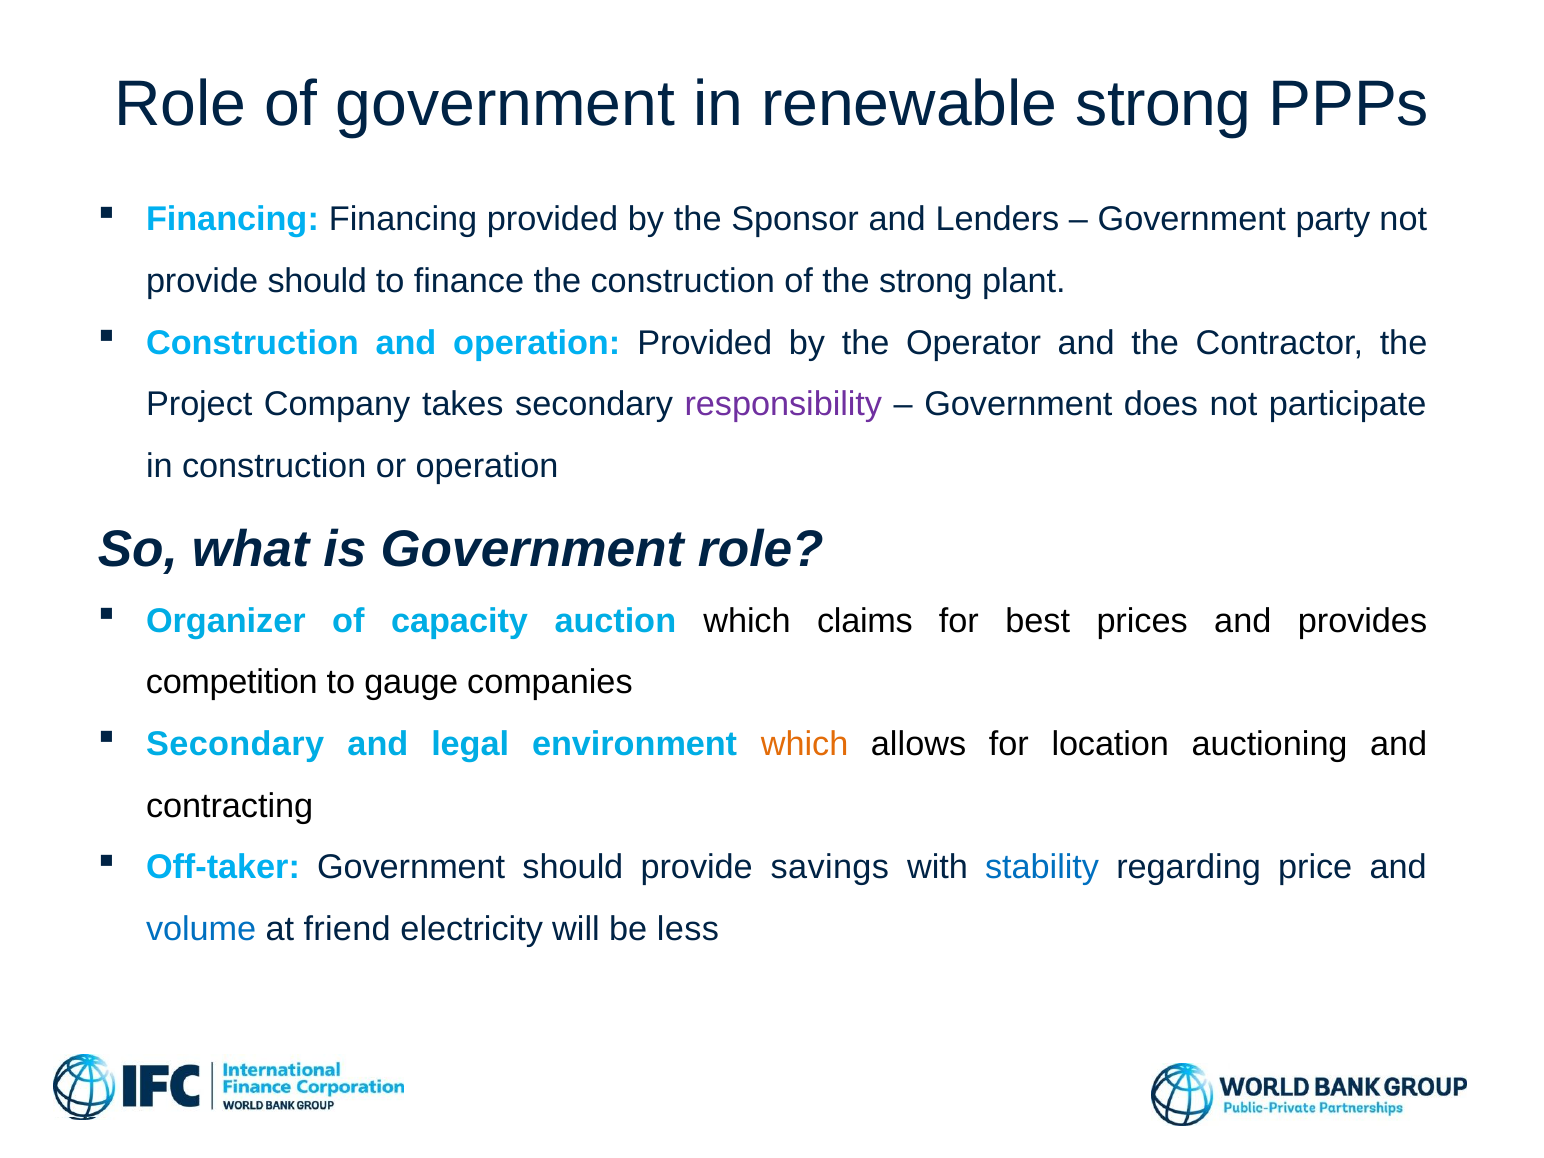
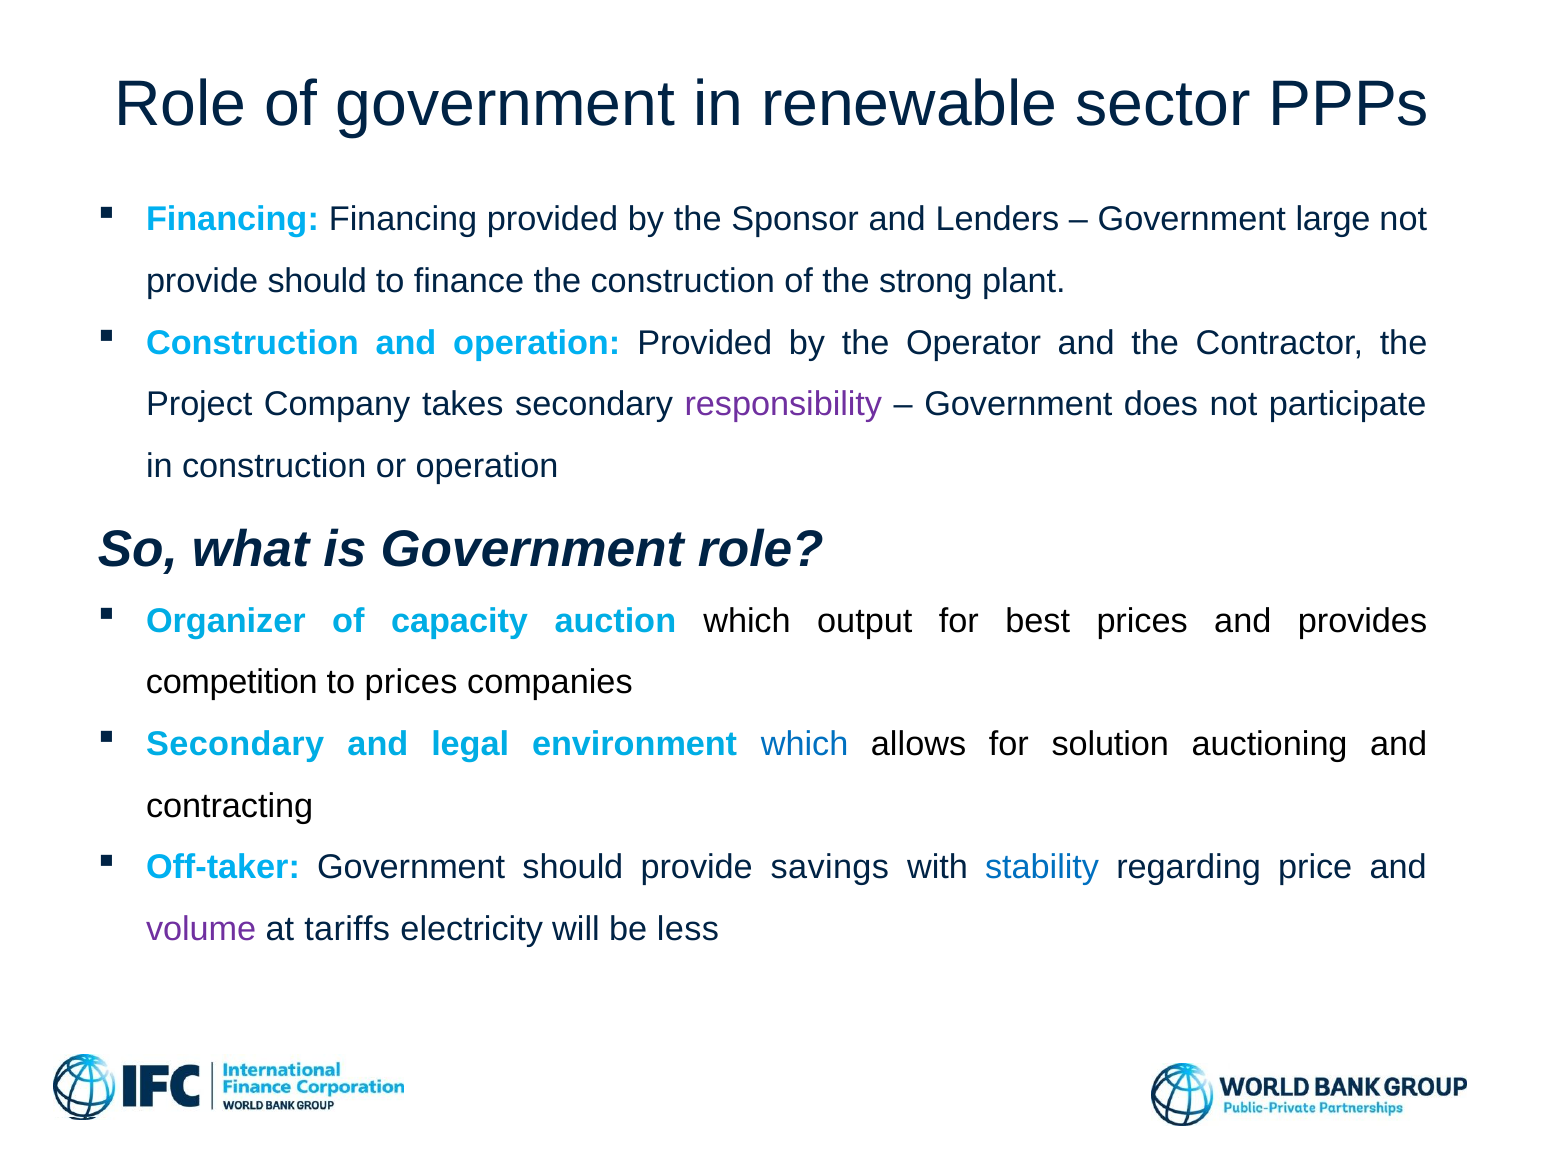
renewable strong: strong -> sector (1163, 104)
party: party -> large (1333, 220)
claims: claims -> output (865, 621)
to gauge: gauge -> prices (411, 682)
which colour: orange -> blue (805, 744)
location: location -> solution (1110, 744)
volume colour: blue -> purple (201, 929)
friend: friend -> tariffs (347, 929)
